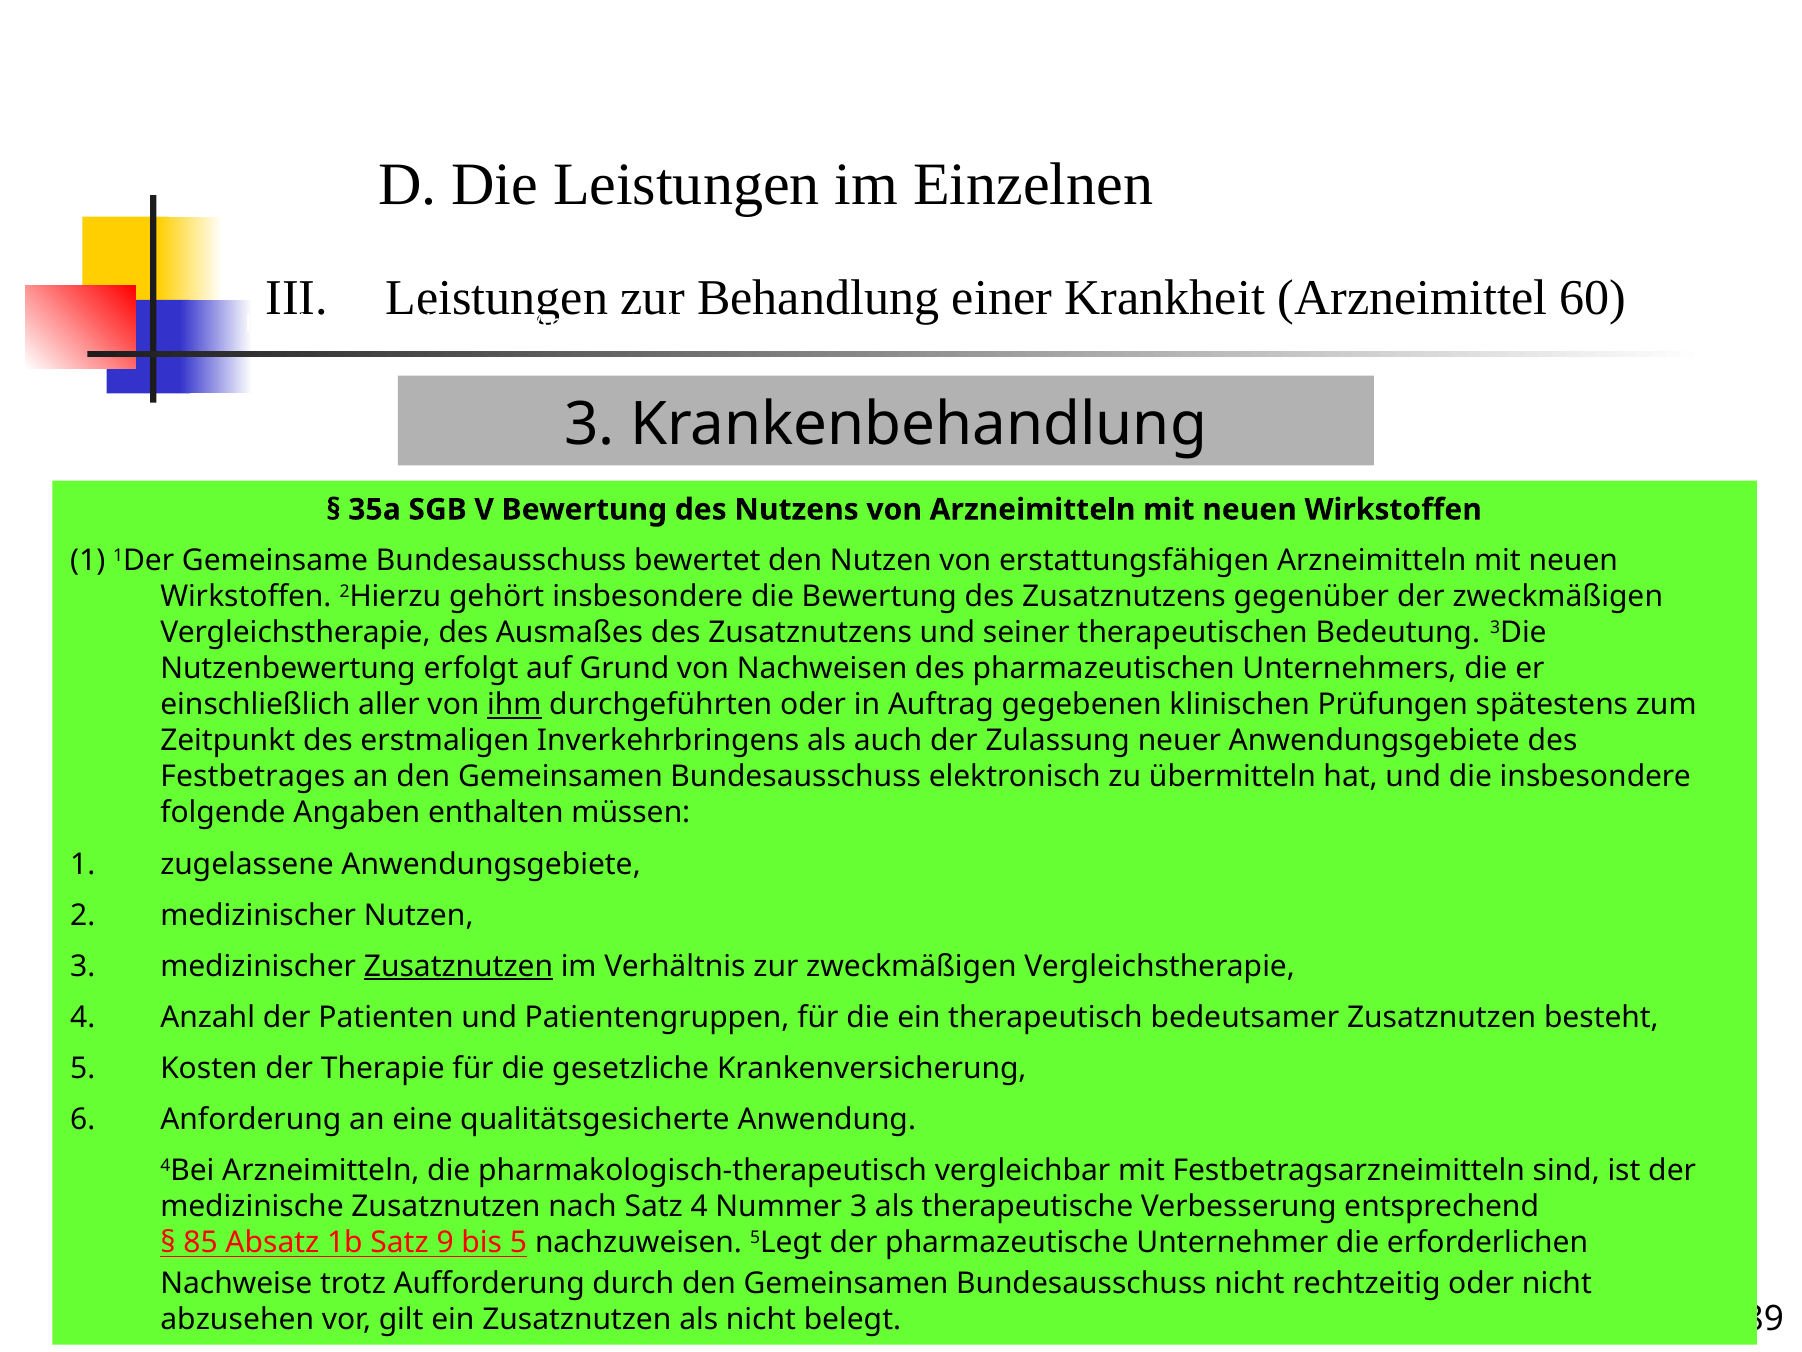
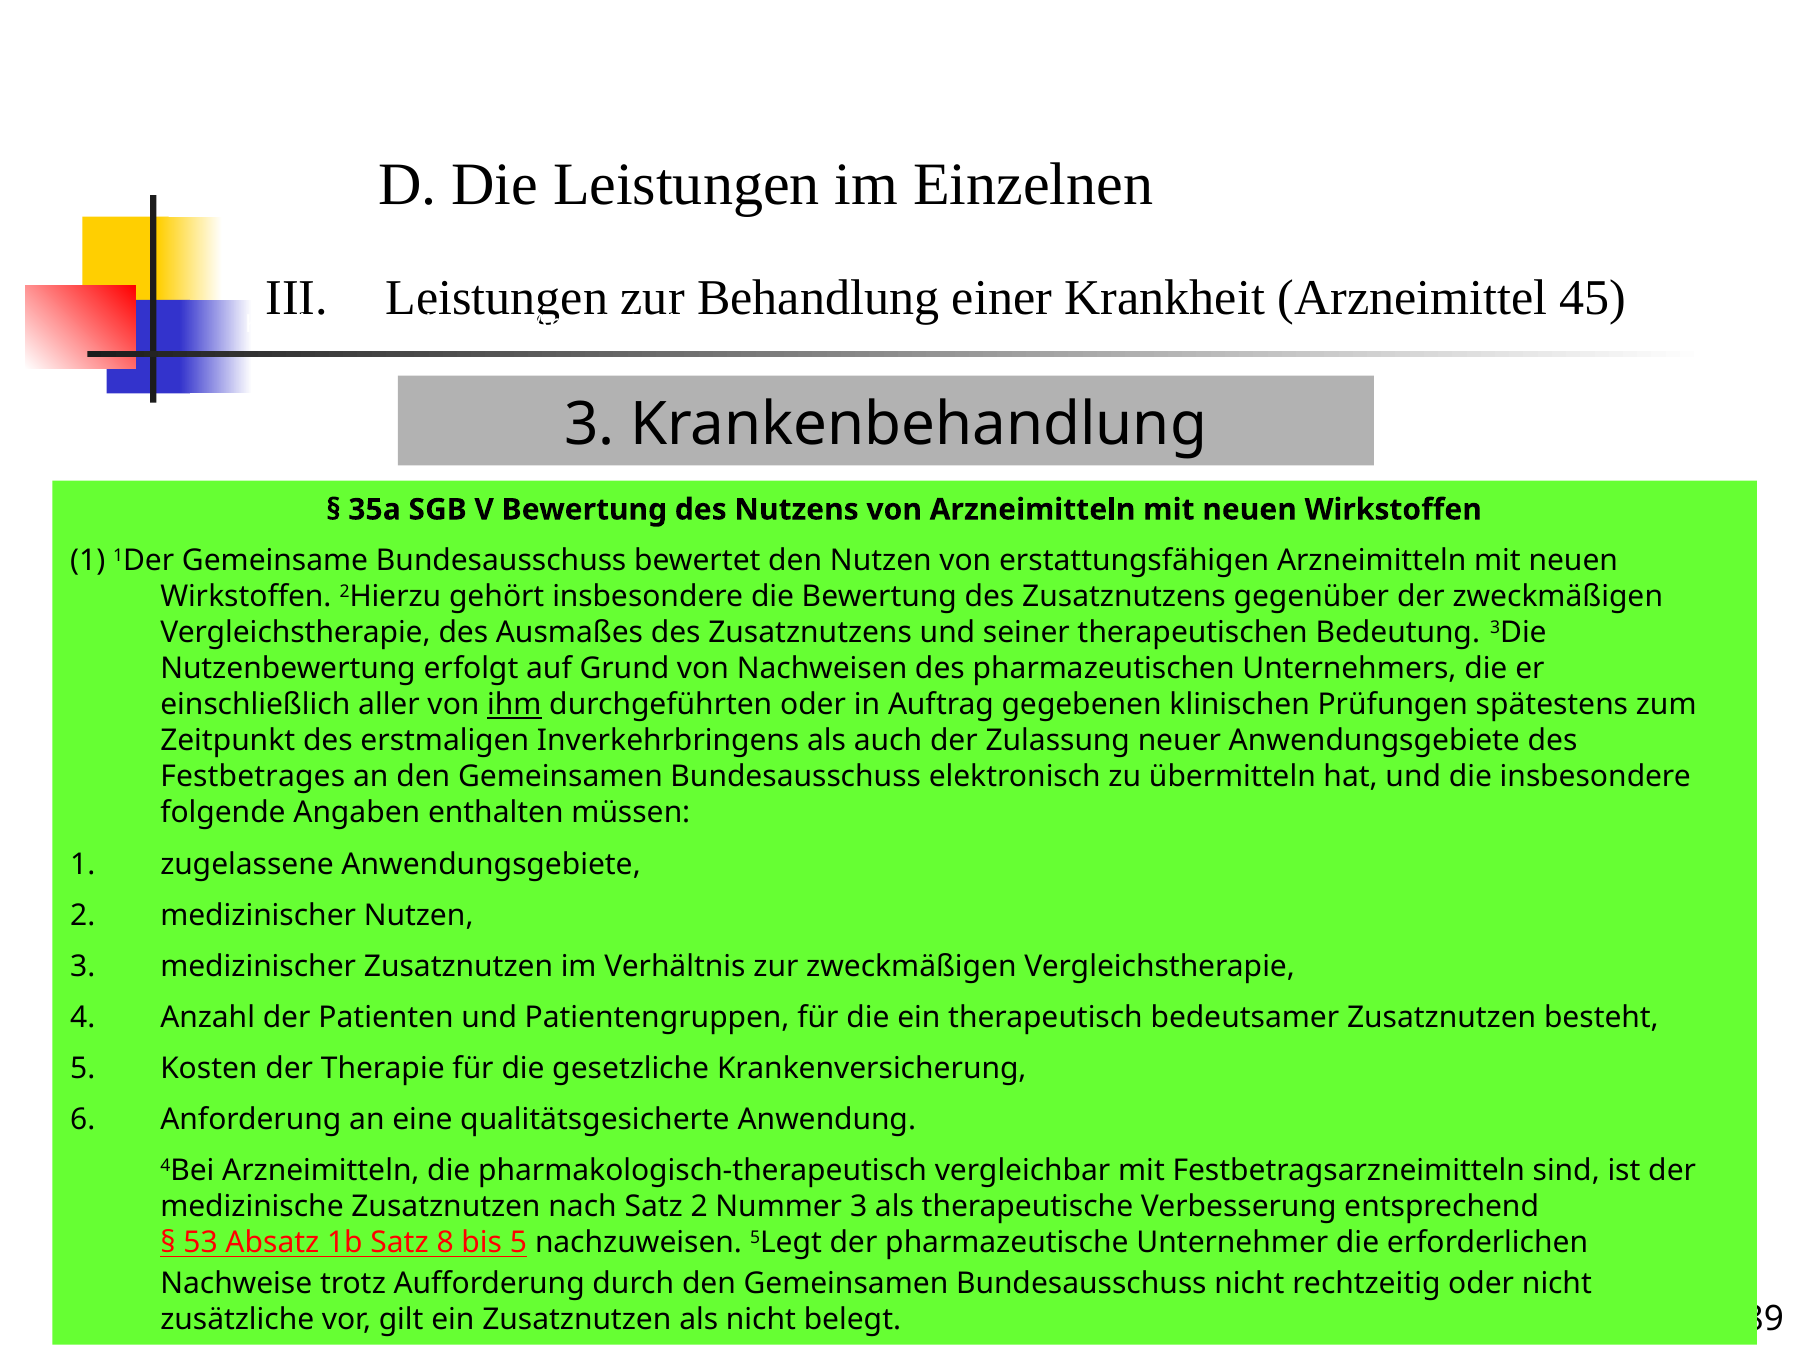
60: 60 -> 45 (1593, 298)
Zusatznutzen underline: present -> none (459, 966)
Satz 4: 4 -> 2 (699, 1206)
85: 85 -> 53 (201, 1242)
9: 9 -> 8 (445, 1242)
abzusehen: abzusehen -> zusätzliche (237, 1319)
